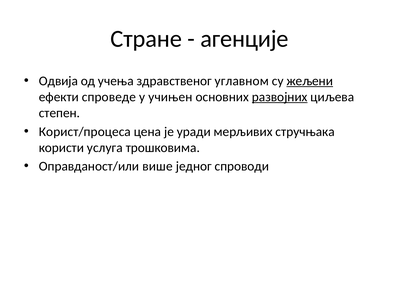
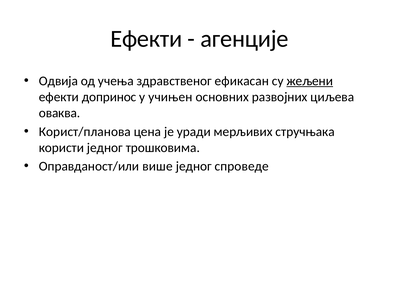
Стране: Стране -> Ефекти (146, 39)
углавном: углавном -> ефикасан (242, 81)
спроведе: спроведе -> допринос (109, 97)
развојних underline: present -> none (280, 97)
степен: степен -> оваква (59, 113)
Корист/процеса: Корист/процеса -> Корист/планова (85, 131)
користи услуга: услуга -> једног (105, 147)
спроводи: спроводи -> спроведе (242, 166)
